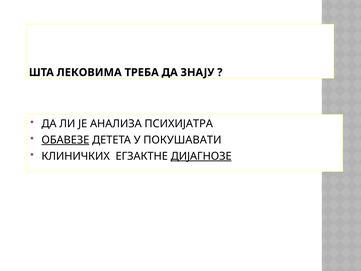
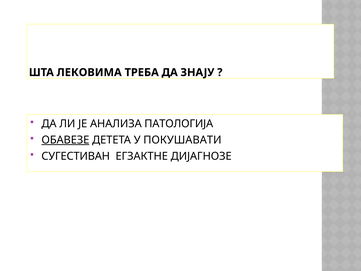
ПСИХИЈАТРА: ПСИХИЈАТРА -> ПАТОЛОГИЈА (179, 124)
КЛИНИЧКИХ: КЛИНИЧКИХ -> СУГЕСТИВАН (76, 156)
ДИЈАГНОЗЕ underline: present -> none (201, 156)
